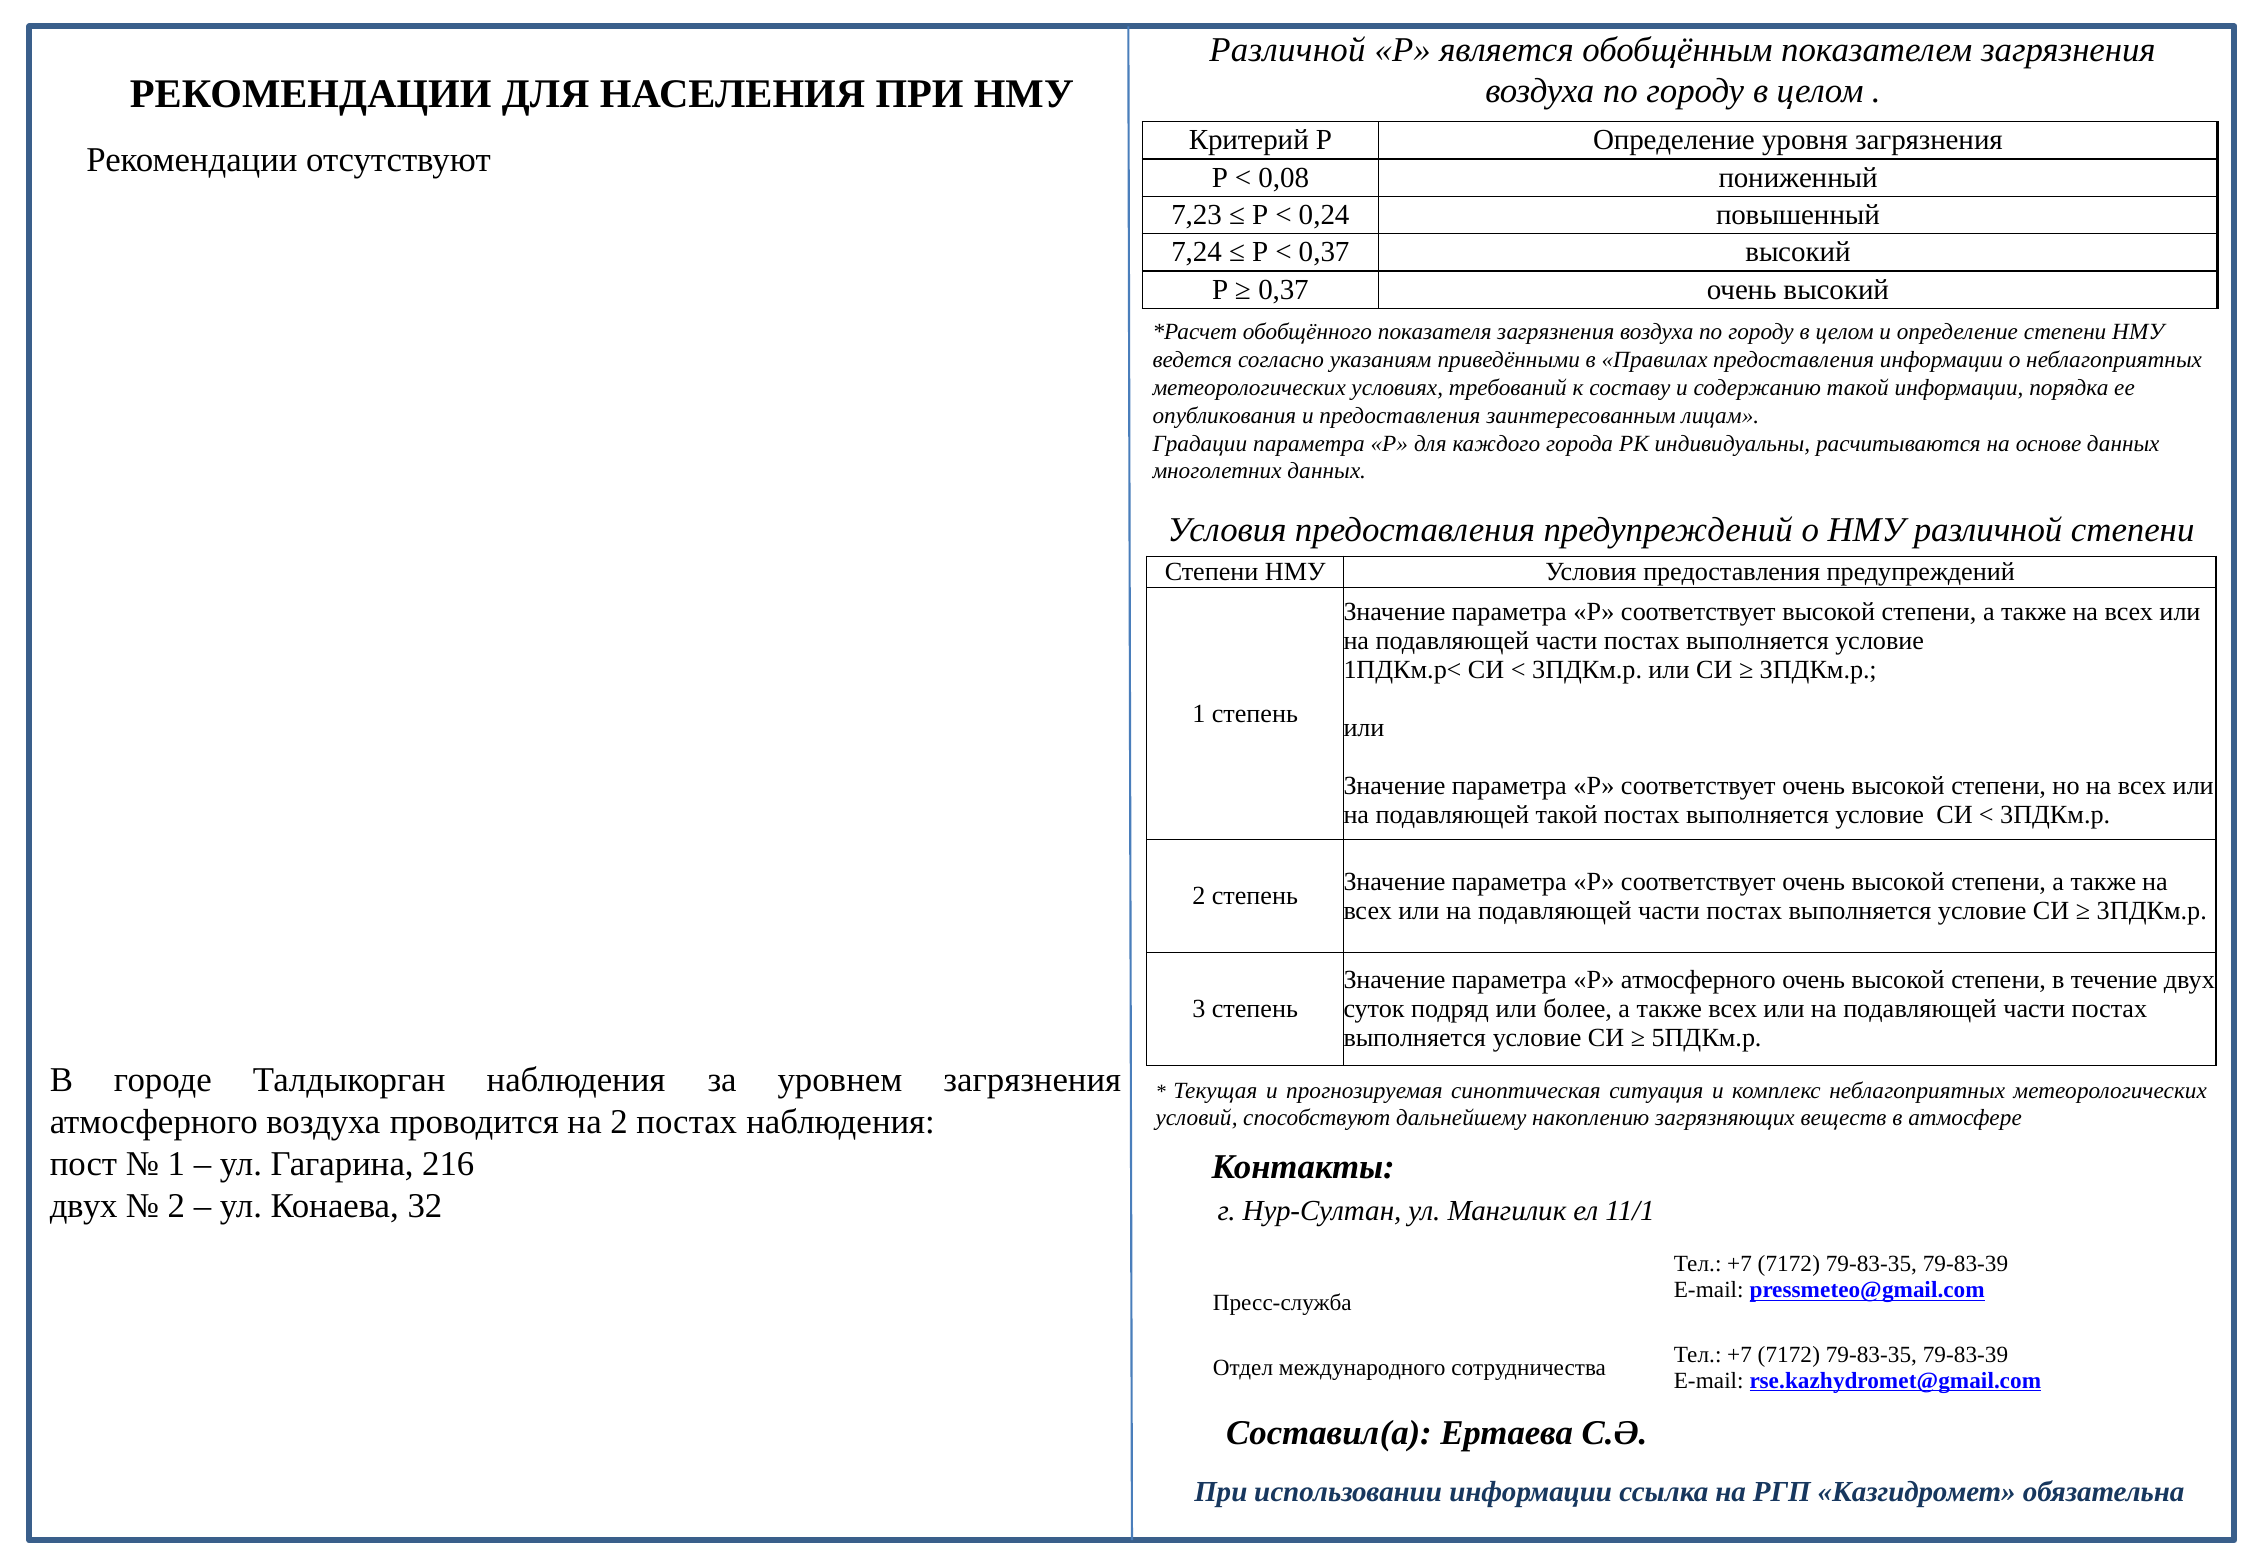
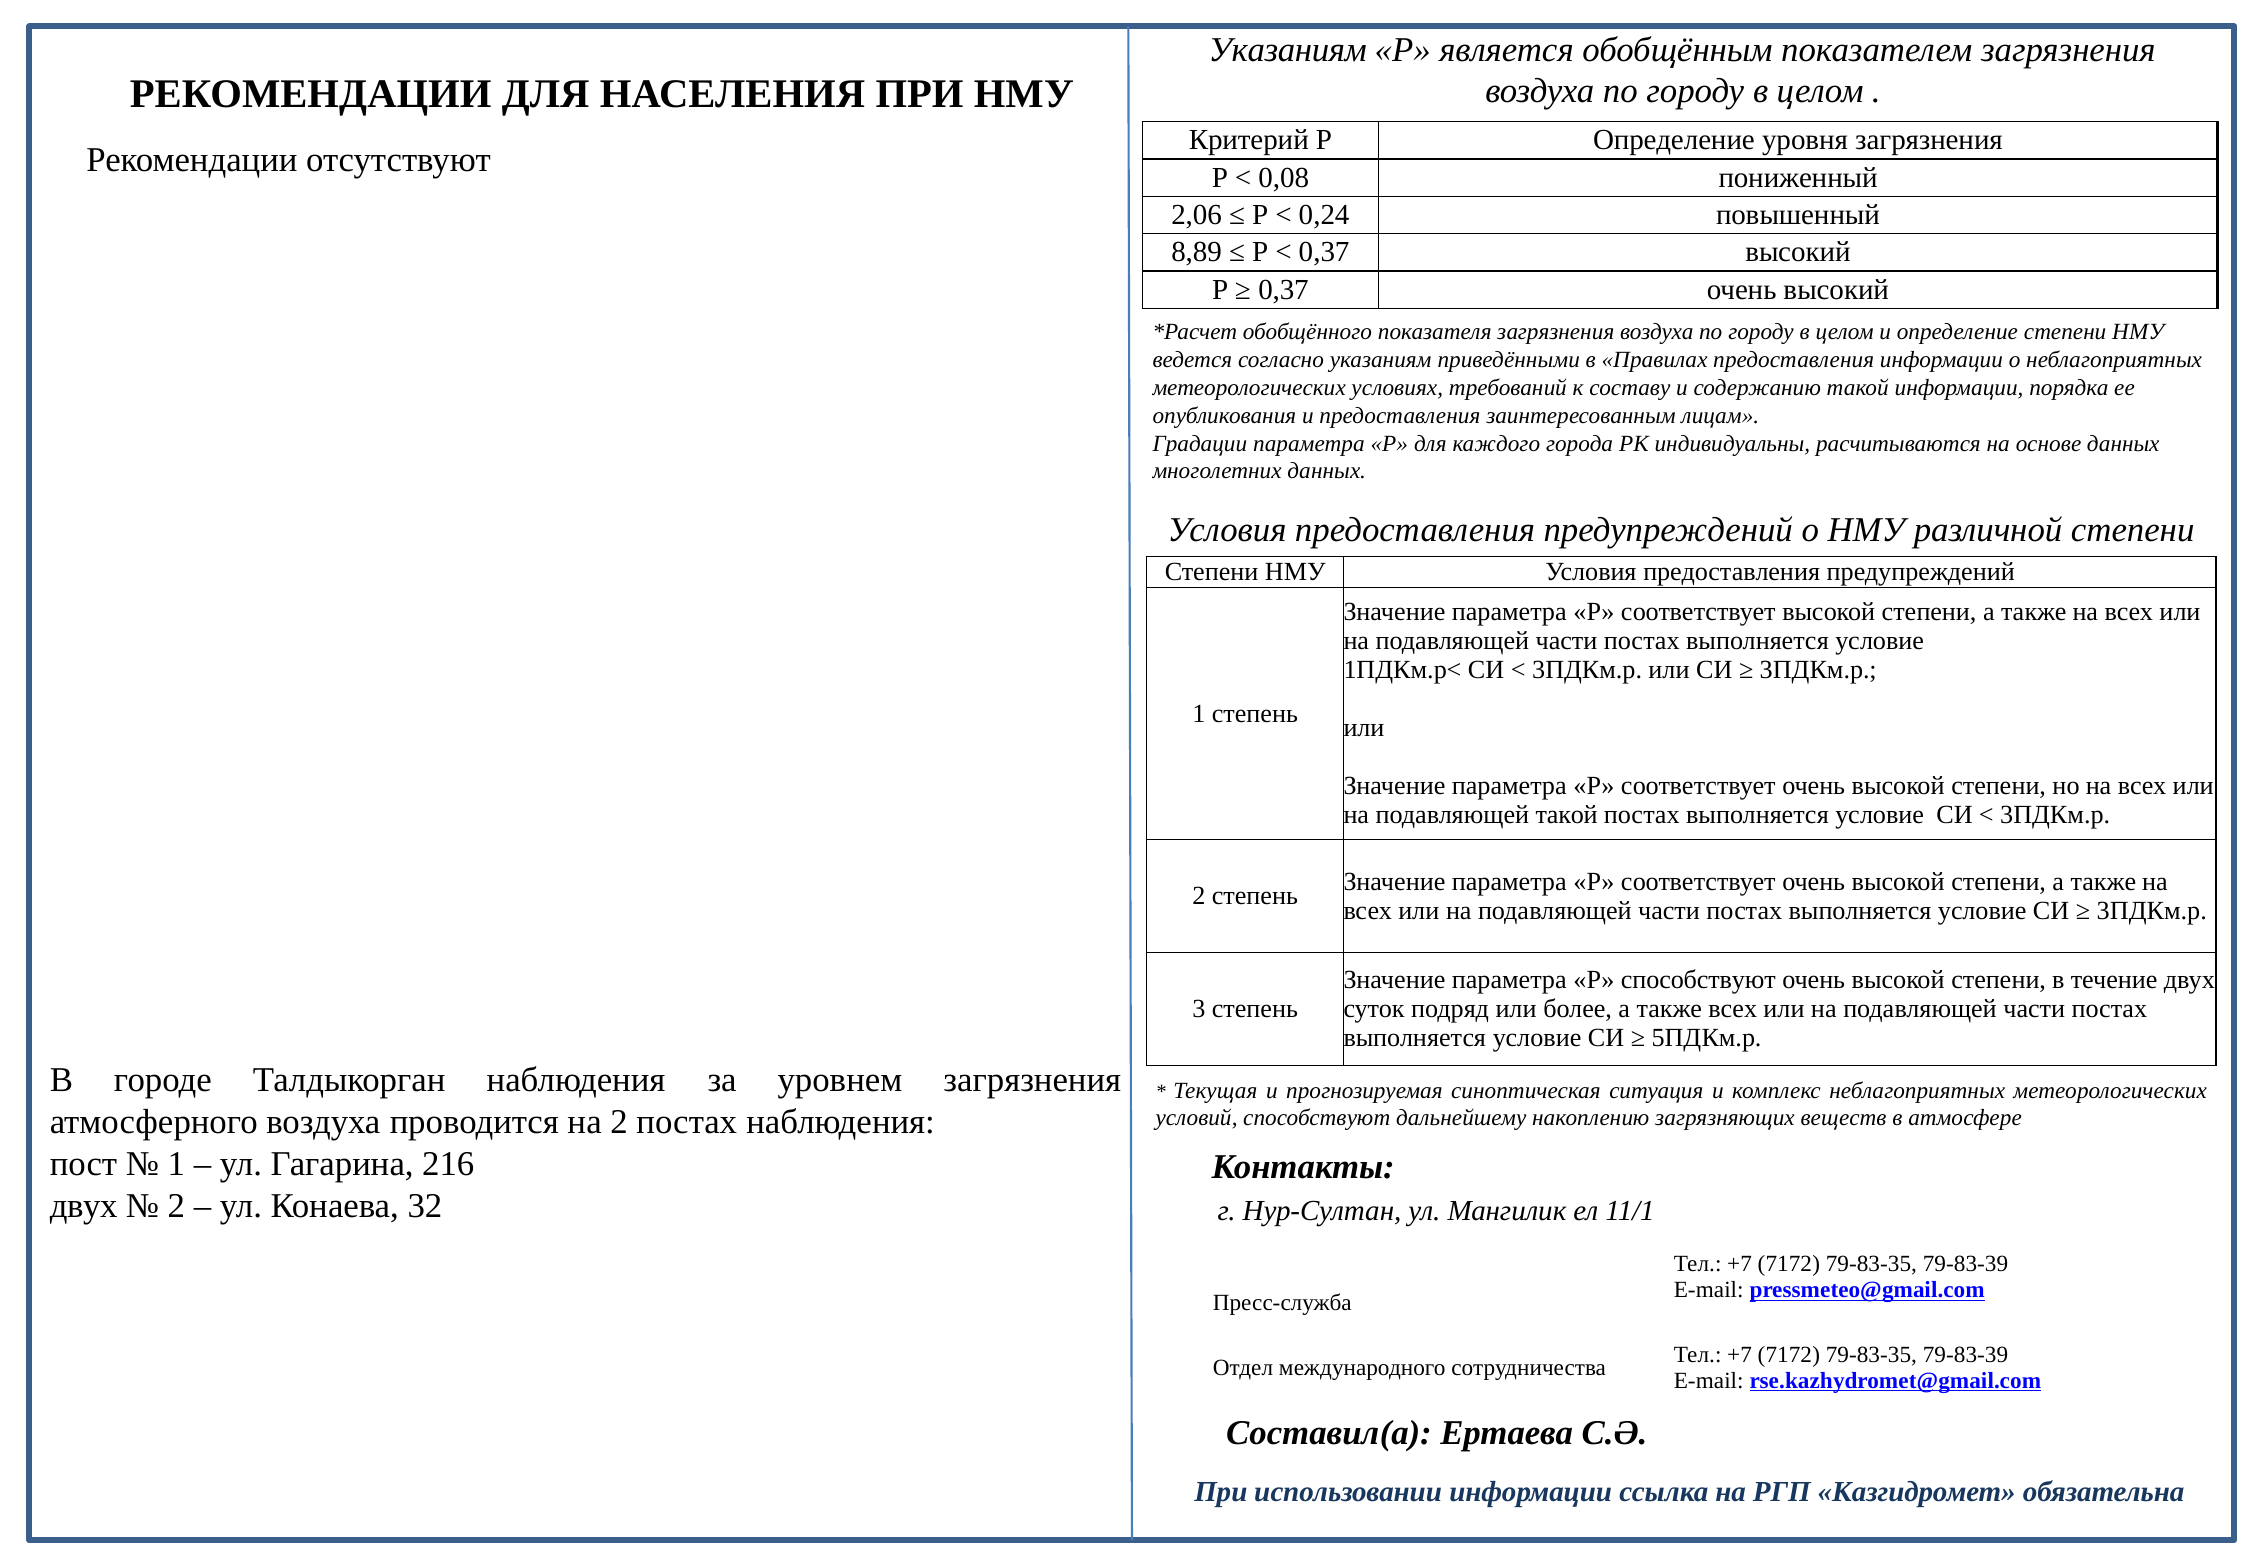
Различной: Различной -> Указаниям (1288, 50)
7,23: 7,23 -> 2,06 (1197, 215)
7,24: 7,24 -> 8,89 (1197, 252)
Р атмосферного: атмосферного -> способствуют (1698, 980)
